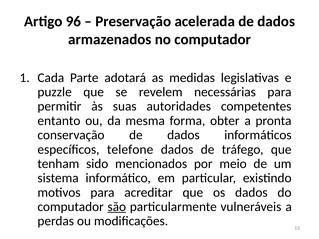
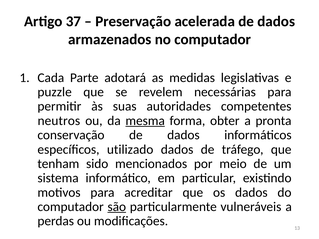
96: 96 -> 37 (73, 21)
entanto: entanto -> neutros (59, 121)
mesma underline: none -> present (145, 121)
telefone: telefone -> utilizado (130, 150)
